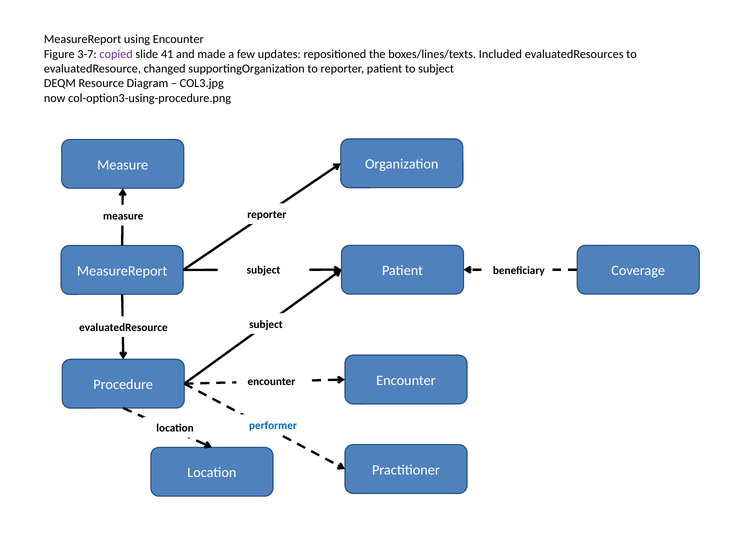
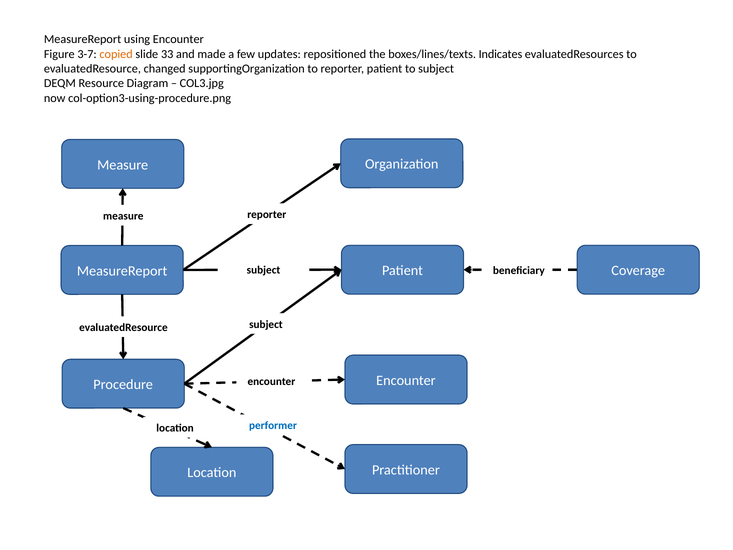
copied colour: purple -> orange (116, 54)
41: 41 -> 33 (167, 54)
Included: Included -> Indicates (500, 54)
